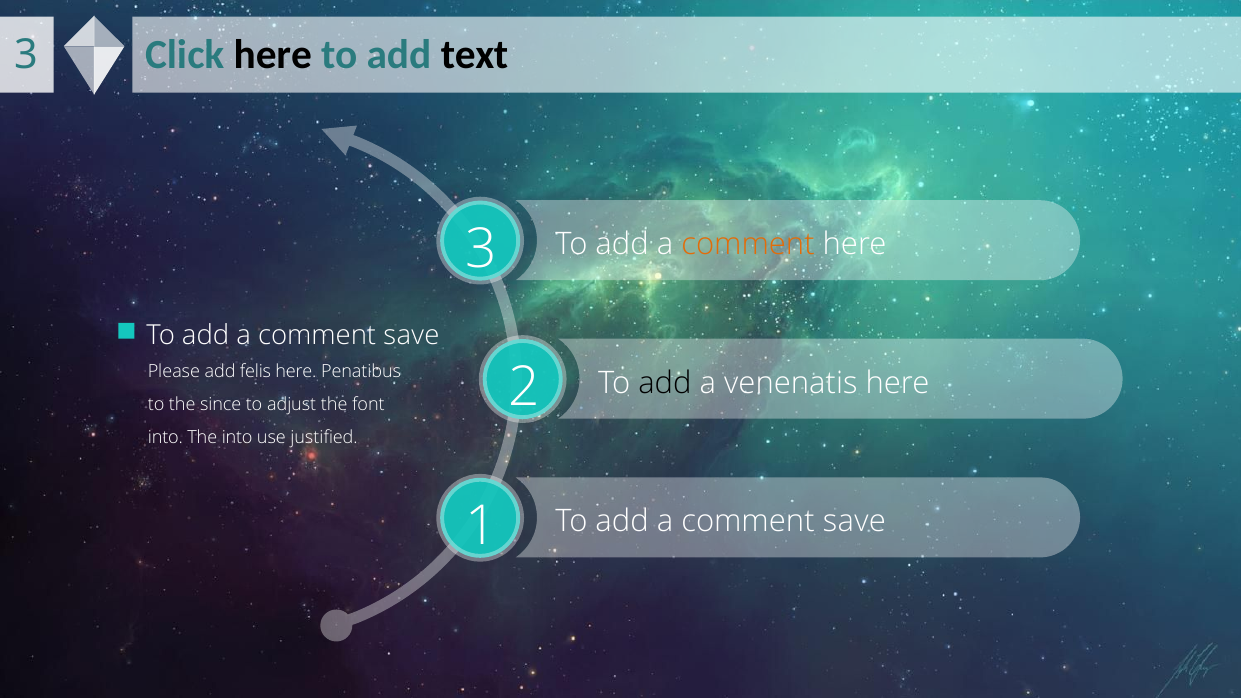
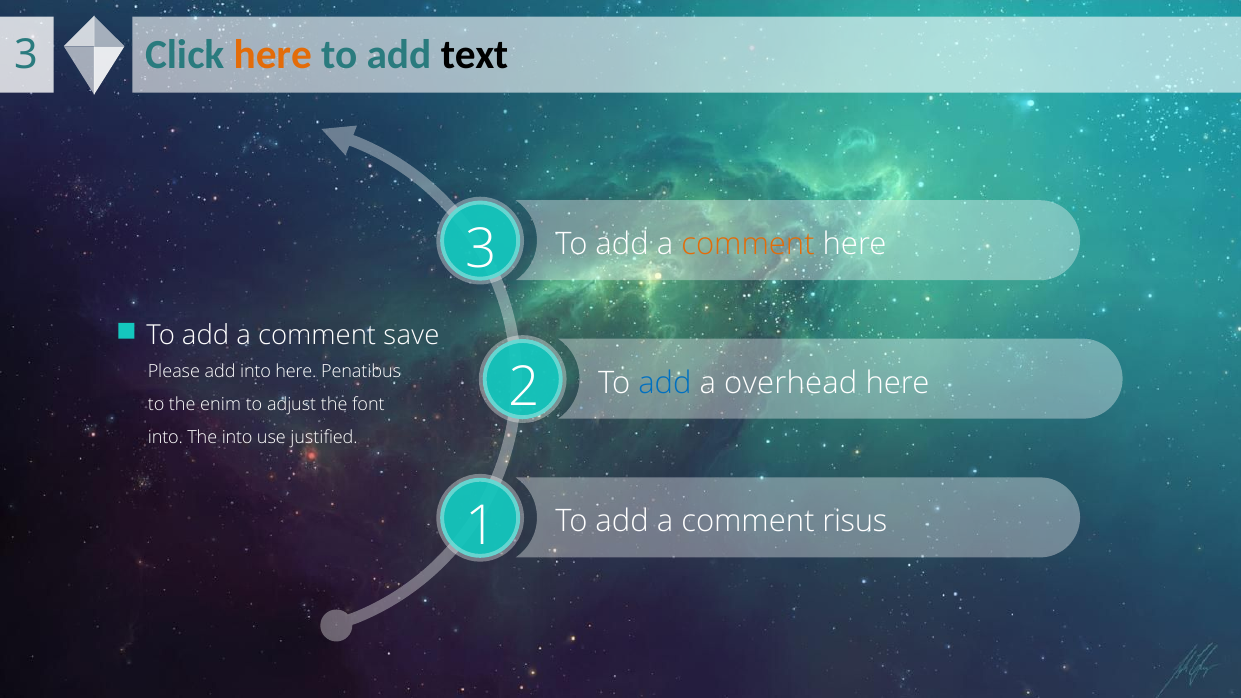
here colour: black -> orange (273, 55)
add felis: felis -> into (256, 372)
add colour: black -> blue (665, 383)
venenatis: venenatis -> overhead (791, 383)
since: since -> enim (221, 405)
save: save -> risus (855, 522)
